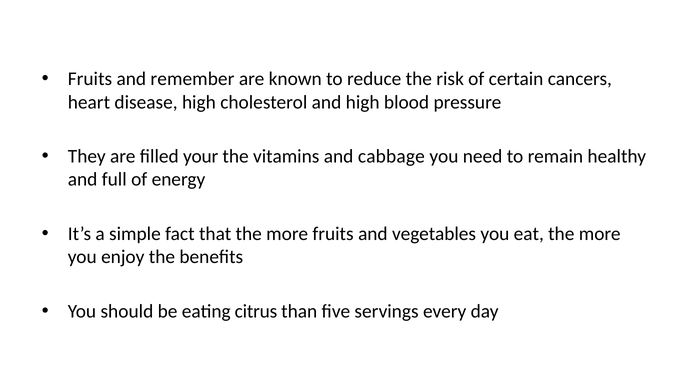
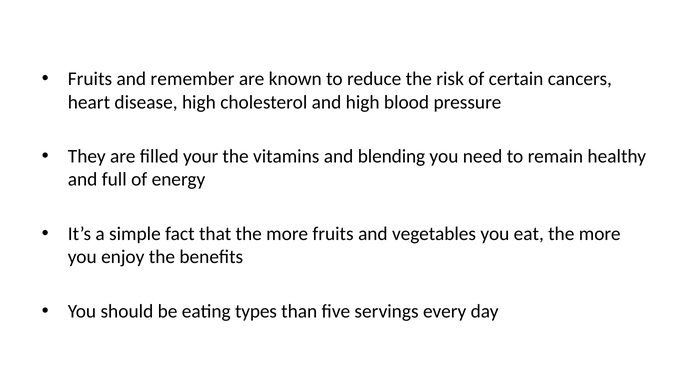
cabbage: cabbage -> blending (392, 156)
citrus: citrus -> types (256, 311)
